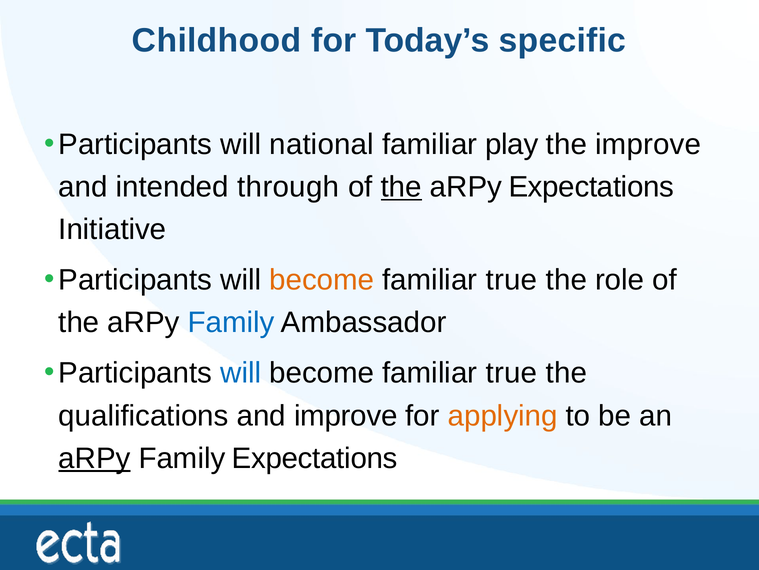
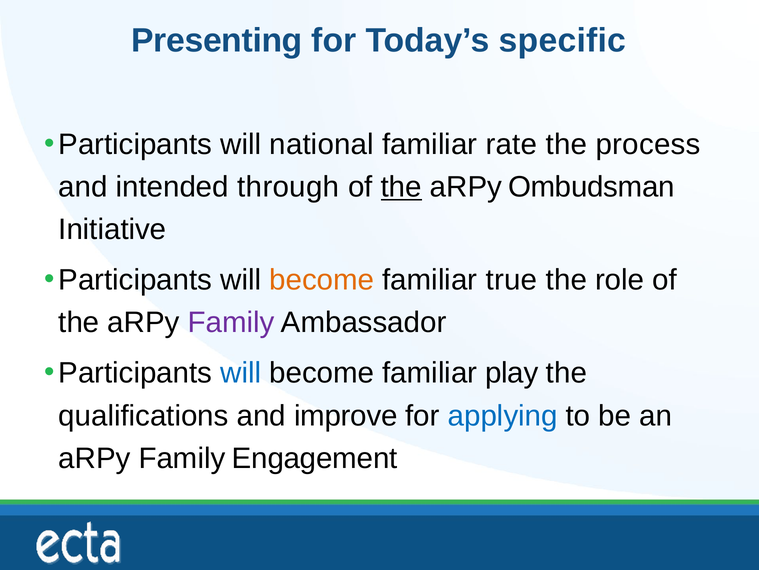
Childhood: Childhood -> Presenting (217, 41)
play: play -> rate (511, 144)
the improve: improve -> process (648, 144)
aRPy Expectations: Expectations -> Ombudsman (591, 187)
Family colour: blue -> purple (231, 322)
true: true -> play (512, 373)
applying colour: orange -> blue (503, 415)
aRPy underline: present -> none (94, 458)
Family Expectations: Expectations -> Engagement (315, 458)
